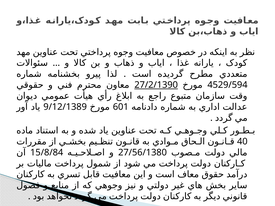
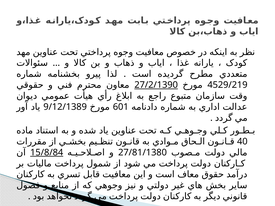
4529/594: 4529/594 -> 4529/219 (227, 85)
15/8/84 underline: none -> present (47, 153)
27/56/1380: 27/56/1380 -> 27/81/1380 (143, 153)
